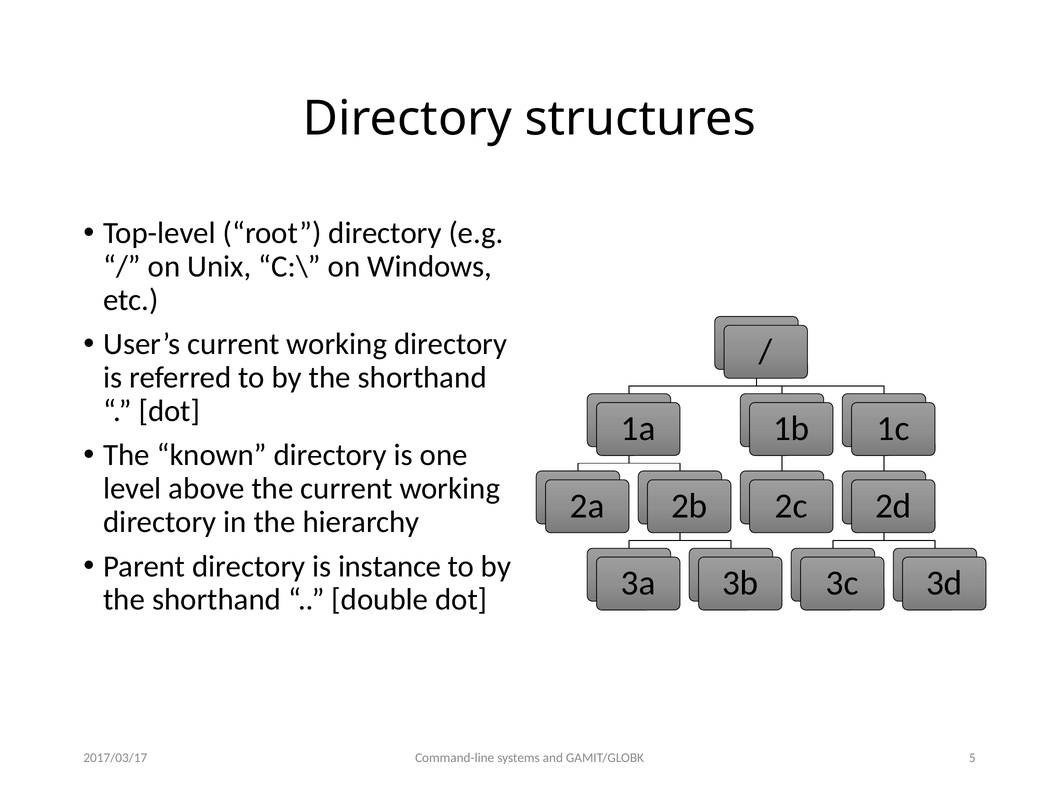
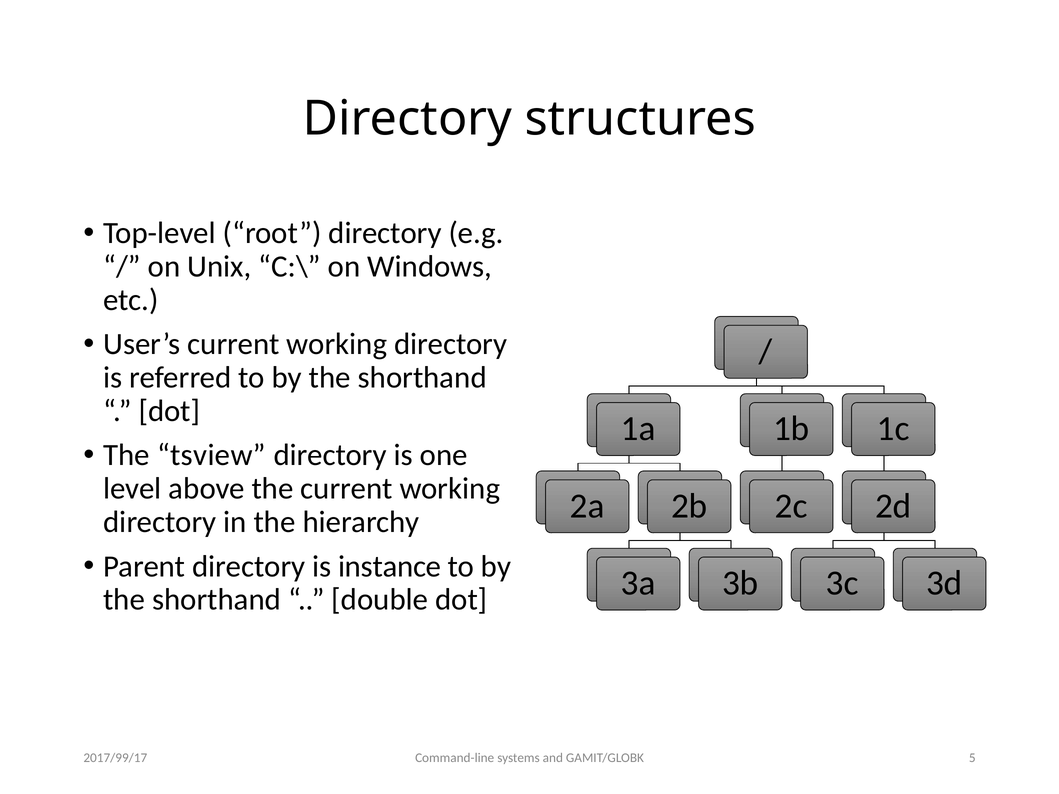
known: known -> tsview (212, 455)
2017/03/17: 2017/03/17 -> 2017/99/17 (115, 758)
